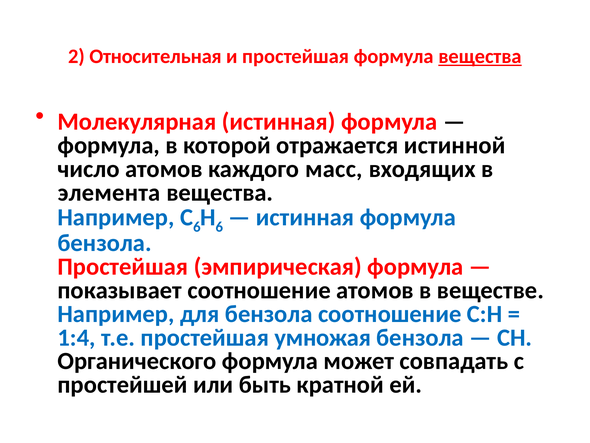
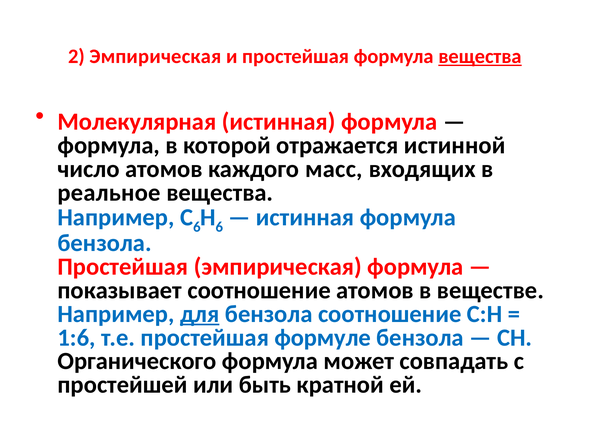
2 Относительная: Относительная -> Эмпирическая (155, 56)
элемента: элемента -> реальное (109, 192)
для underline: none -> present (200, 314)
1:4: 1:4 -> 1:6 (76, 337)
умножая: умножая -> формуле (323, 337)
